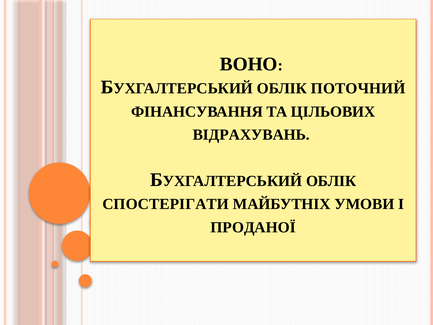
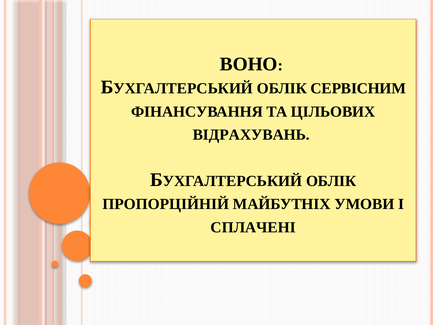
ПОТОЧНИЙ: ПОТОЧНИЙ -> СЕРВІСНИМ (358, 88)
СПОСТЕРІГАТИ: СПОСТЕРІГАТИ -> ПРОПОРЦІЙНІЙ (166, 204)
ПРОДАНОЇ: ПРОДАНОЇ -> СПЛАЧЕНІ (253, 227)
